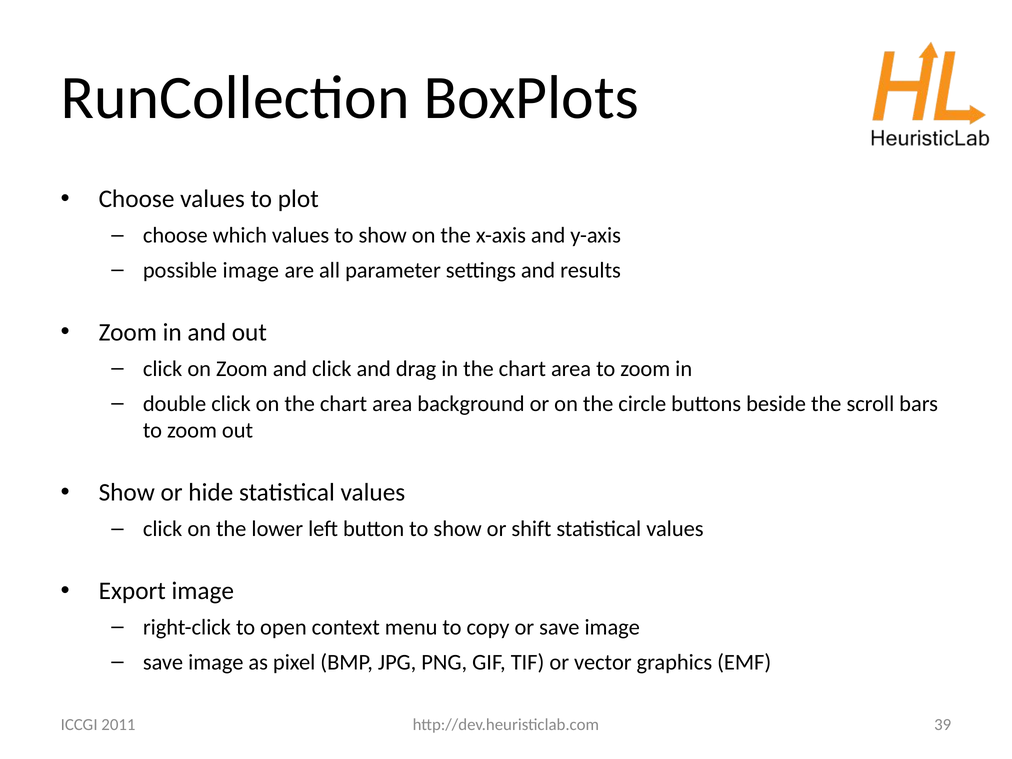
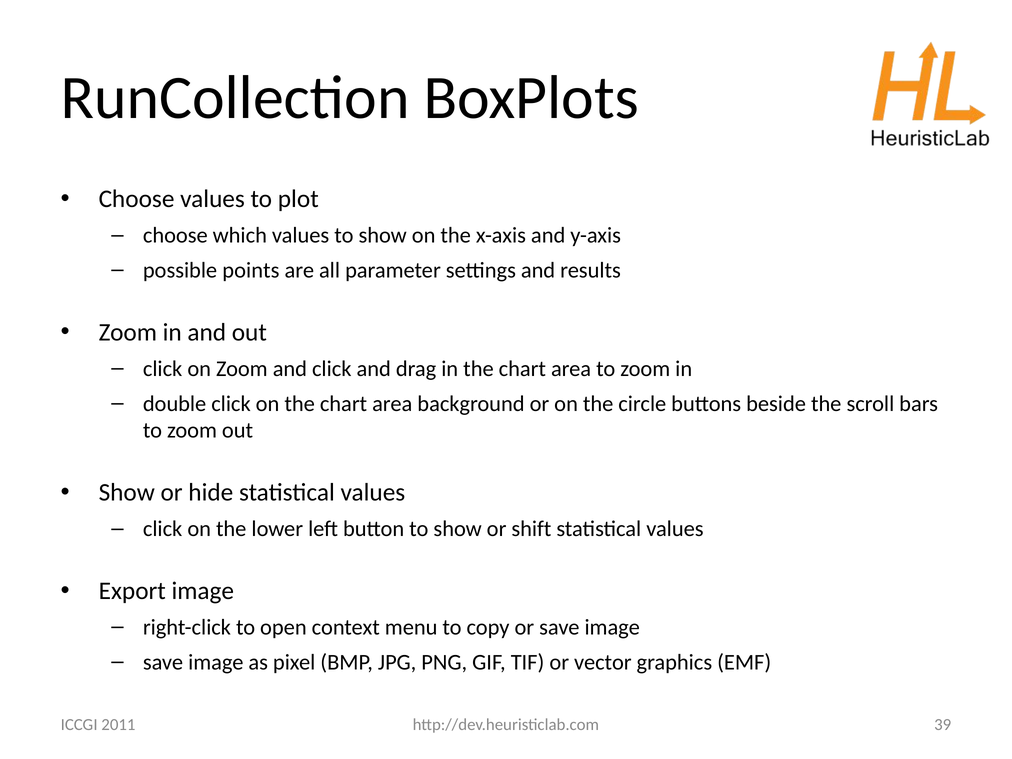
possible image: image -> points (251, 270)
